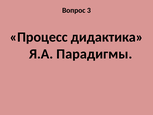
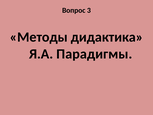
Процесс: Процесс -> Методы (39, 37)
